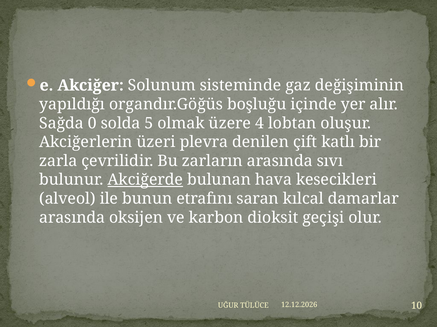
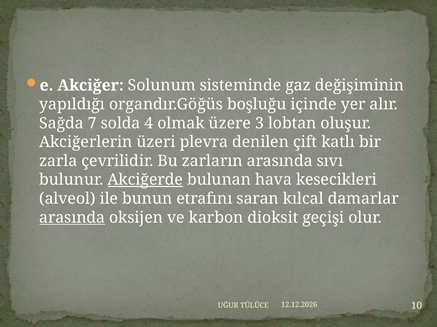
0: 0 -> 7 (92, 123)
5: 5 -> 4 (149, 123)
4: 4 -> 3 (260, 123)
arasında underline: none -> present (72, 218)
